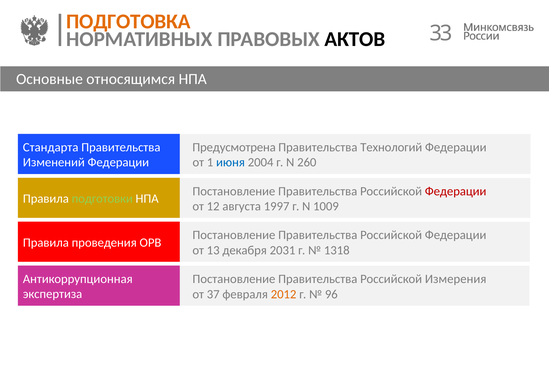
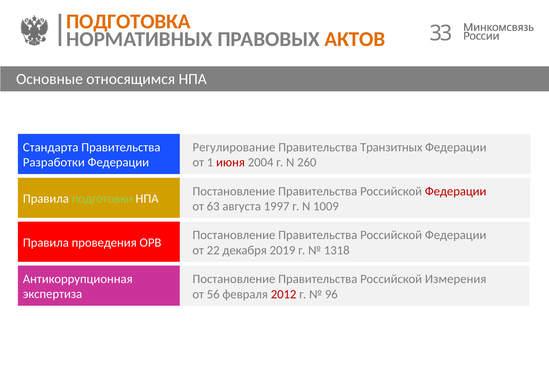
АКТОВ colour: black -> orange (355, 39)
Предусмотрена: Предусмотрена -> Регулирование (234, 147)
Технологий: Технологий -> Транзитных (391, 147)
Изменений: Изменений -> Разработки (54, 162)
июня colour: blue -> red (231, 162)
12: 12 -> 63 (213, 206)
13: 13 -> 22 (213, 250)
2031: 2031 -> 2019 (283, 250)
37: 37 -> 56 (213, 294)
2012 colour: orange -> red (284, 294)
